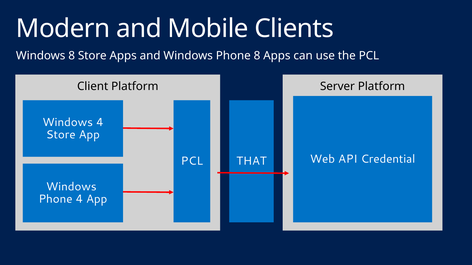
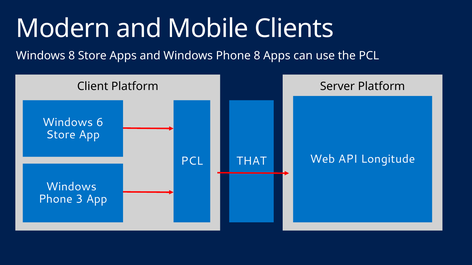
Windows 4: 4 -> 6 (100, 122)
Credential: Credential -> Longitude (388, 159)
Phone 4: 4 -> 3 (79, 199)
